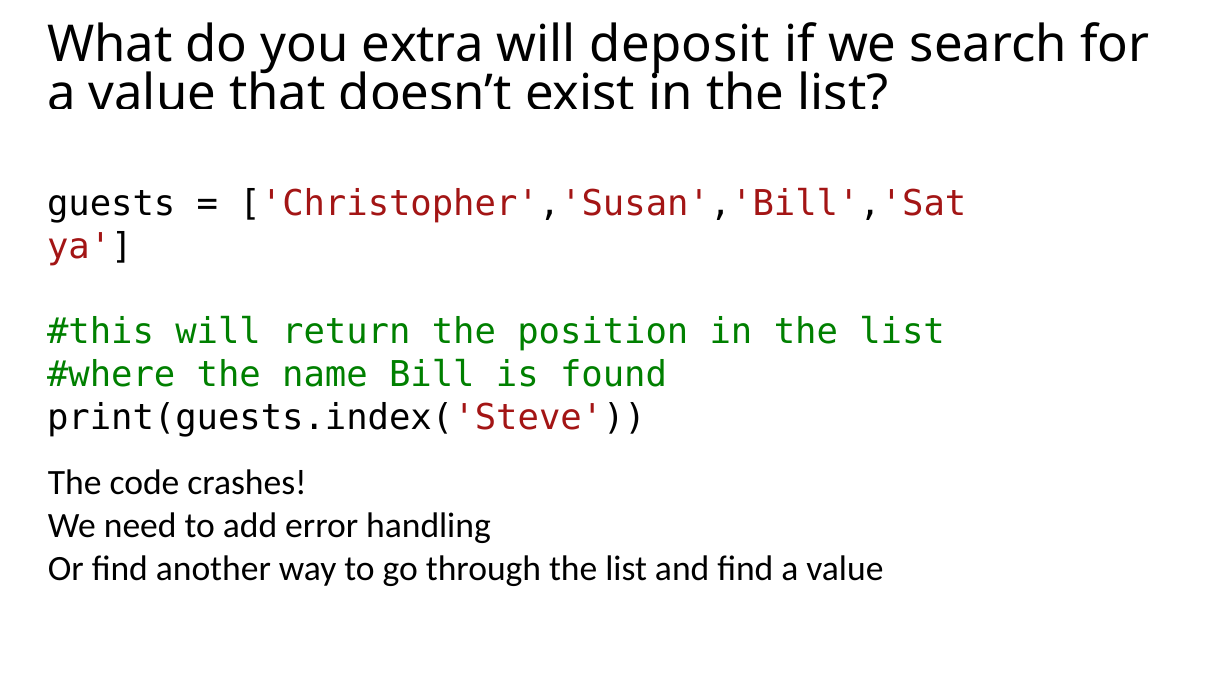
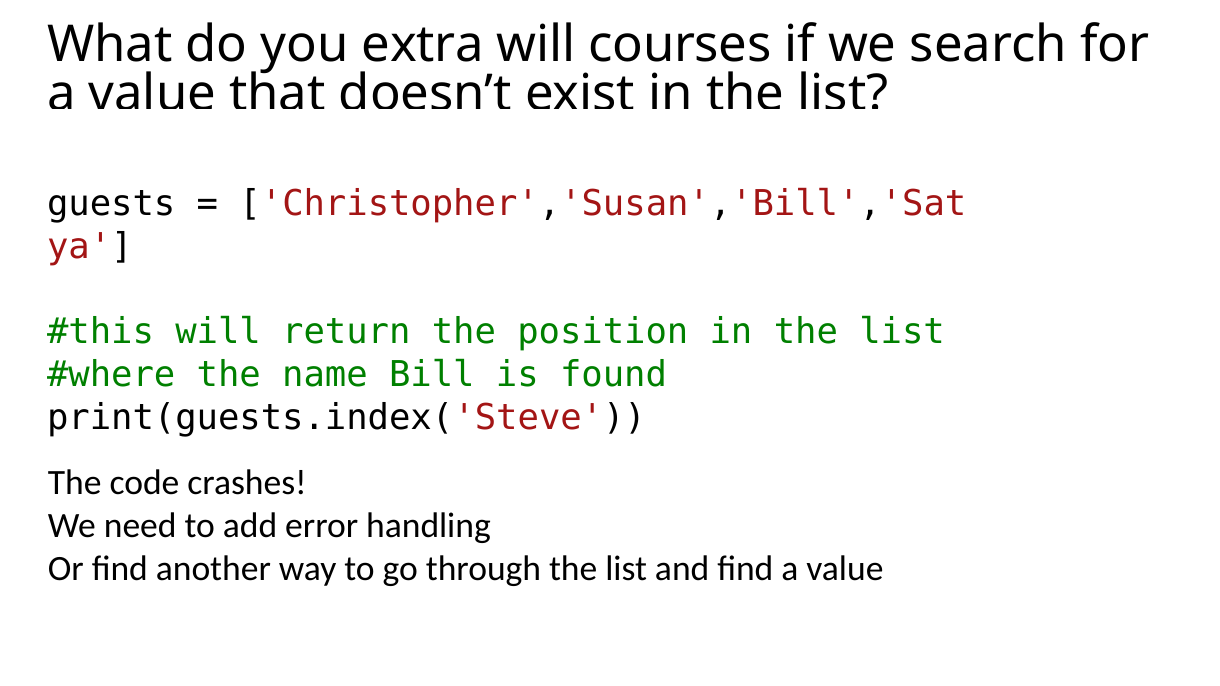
deposit: deposit -> courses (680, 45)
